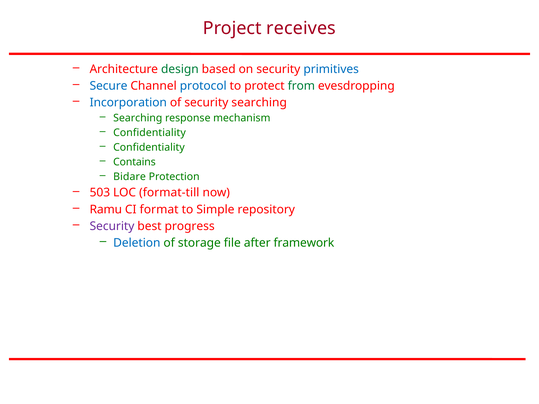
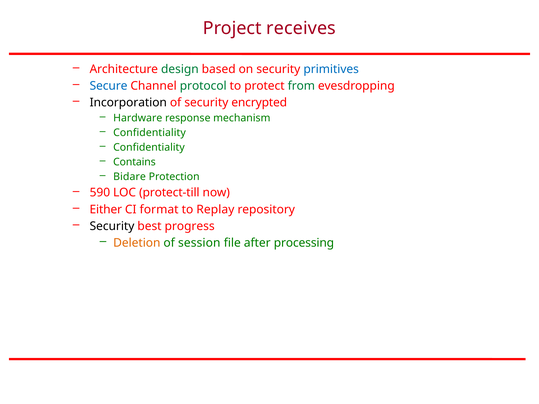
protocol colour: blue -> green (203, 86)
Incorporation colour: blue -> black (128, 103)
security searching: searching -> encrypted (259, 103)
Searching: Searching -> Hardware (138, 118)
503: 503 -> 590 (100, 193)
format-till: format-till -> protect-till (169, 193)
Ramu: Ramu -> Either (106, 210)
Simple: Simple -> Replay (215, 210)
Security colour: purple -> black (112, 226)
Deletion colour: blue -> orange (137, 243)
storage: storage -> session (199, 243)
framework: framework -> processing (304, 243)
